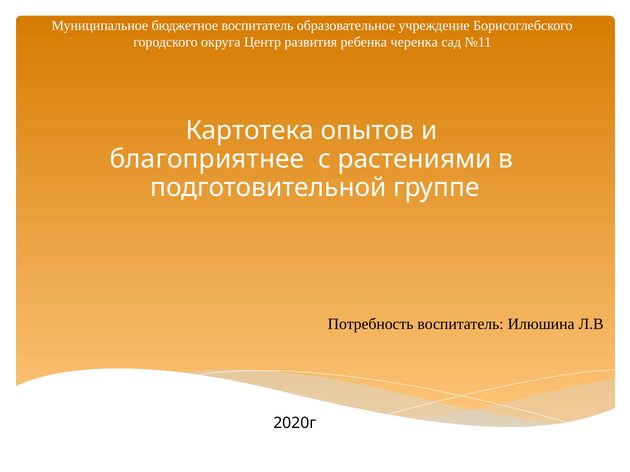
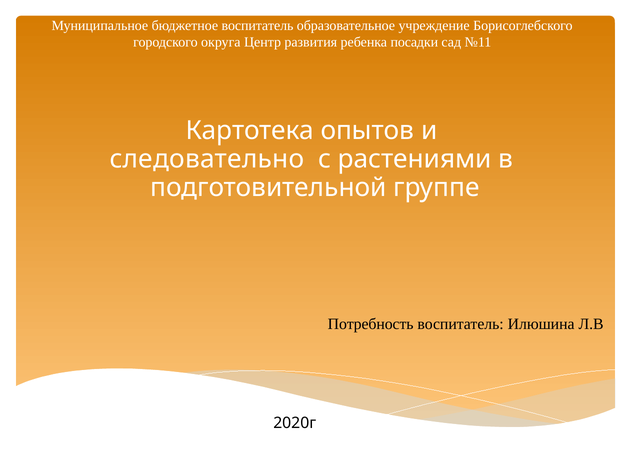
черенка: черенка -> посадки (414, 42)
благоприятнее: благоприятнее -> следовательно (207, 159)
